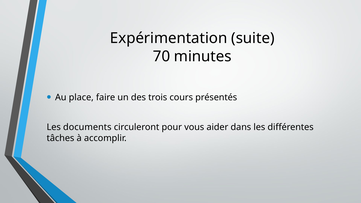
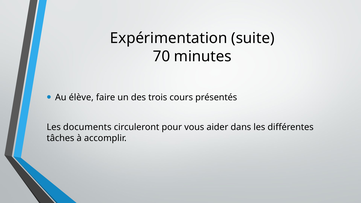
place: place -> élève (81, 97)
